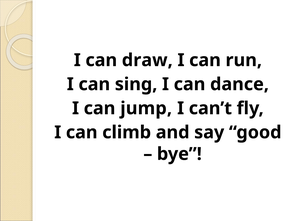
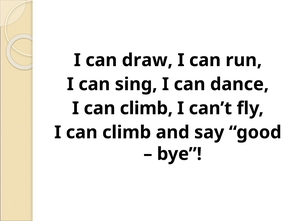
jump: jump -> climb (146, 108)
